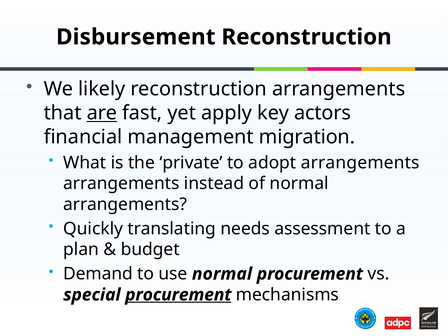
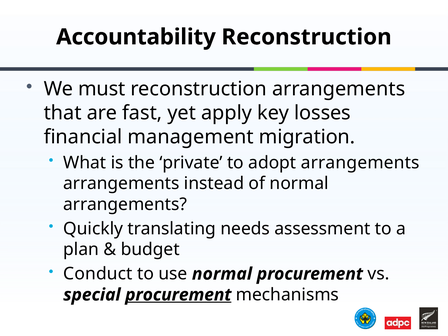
Disbursement: Disbursement -> Accountability (136, 37)
likely: likely -> must (102, 89)
are underline: present -> none (102, 113)
actors: actors -> losses (322, 113)
Demand: Demand -> Conduct (98, 274)
